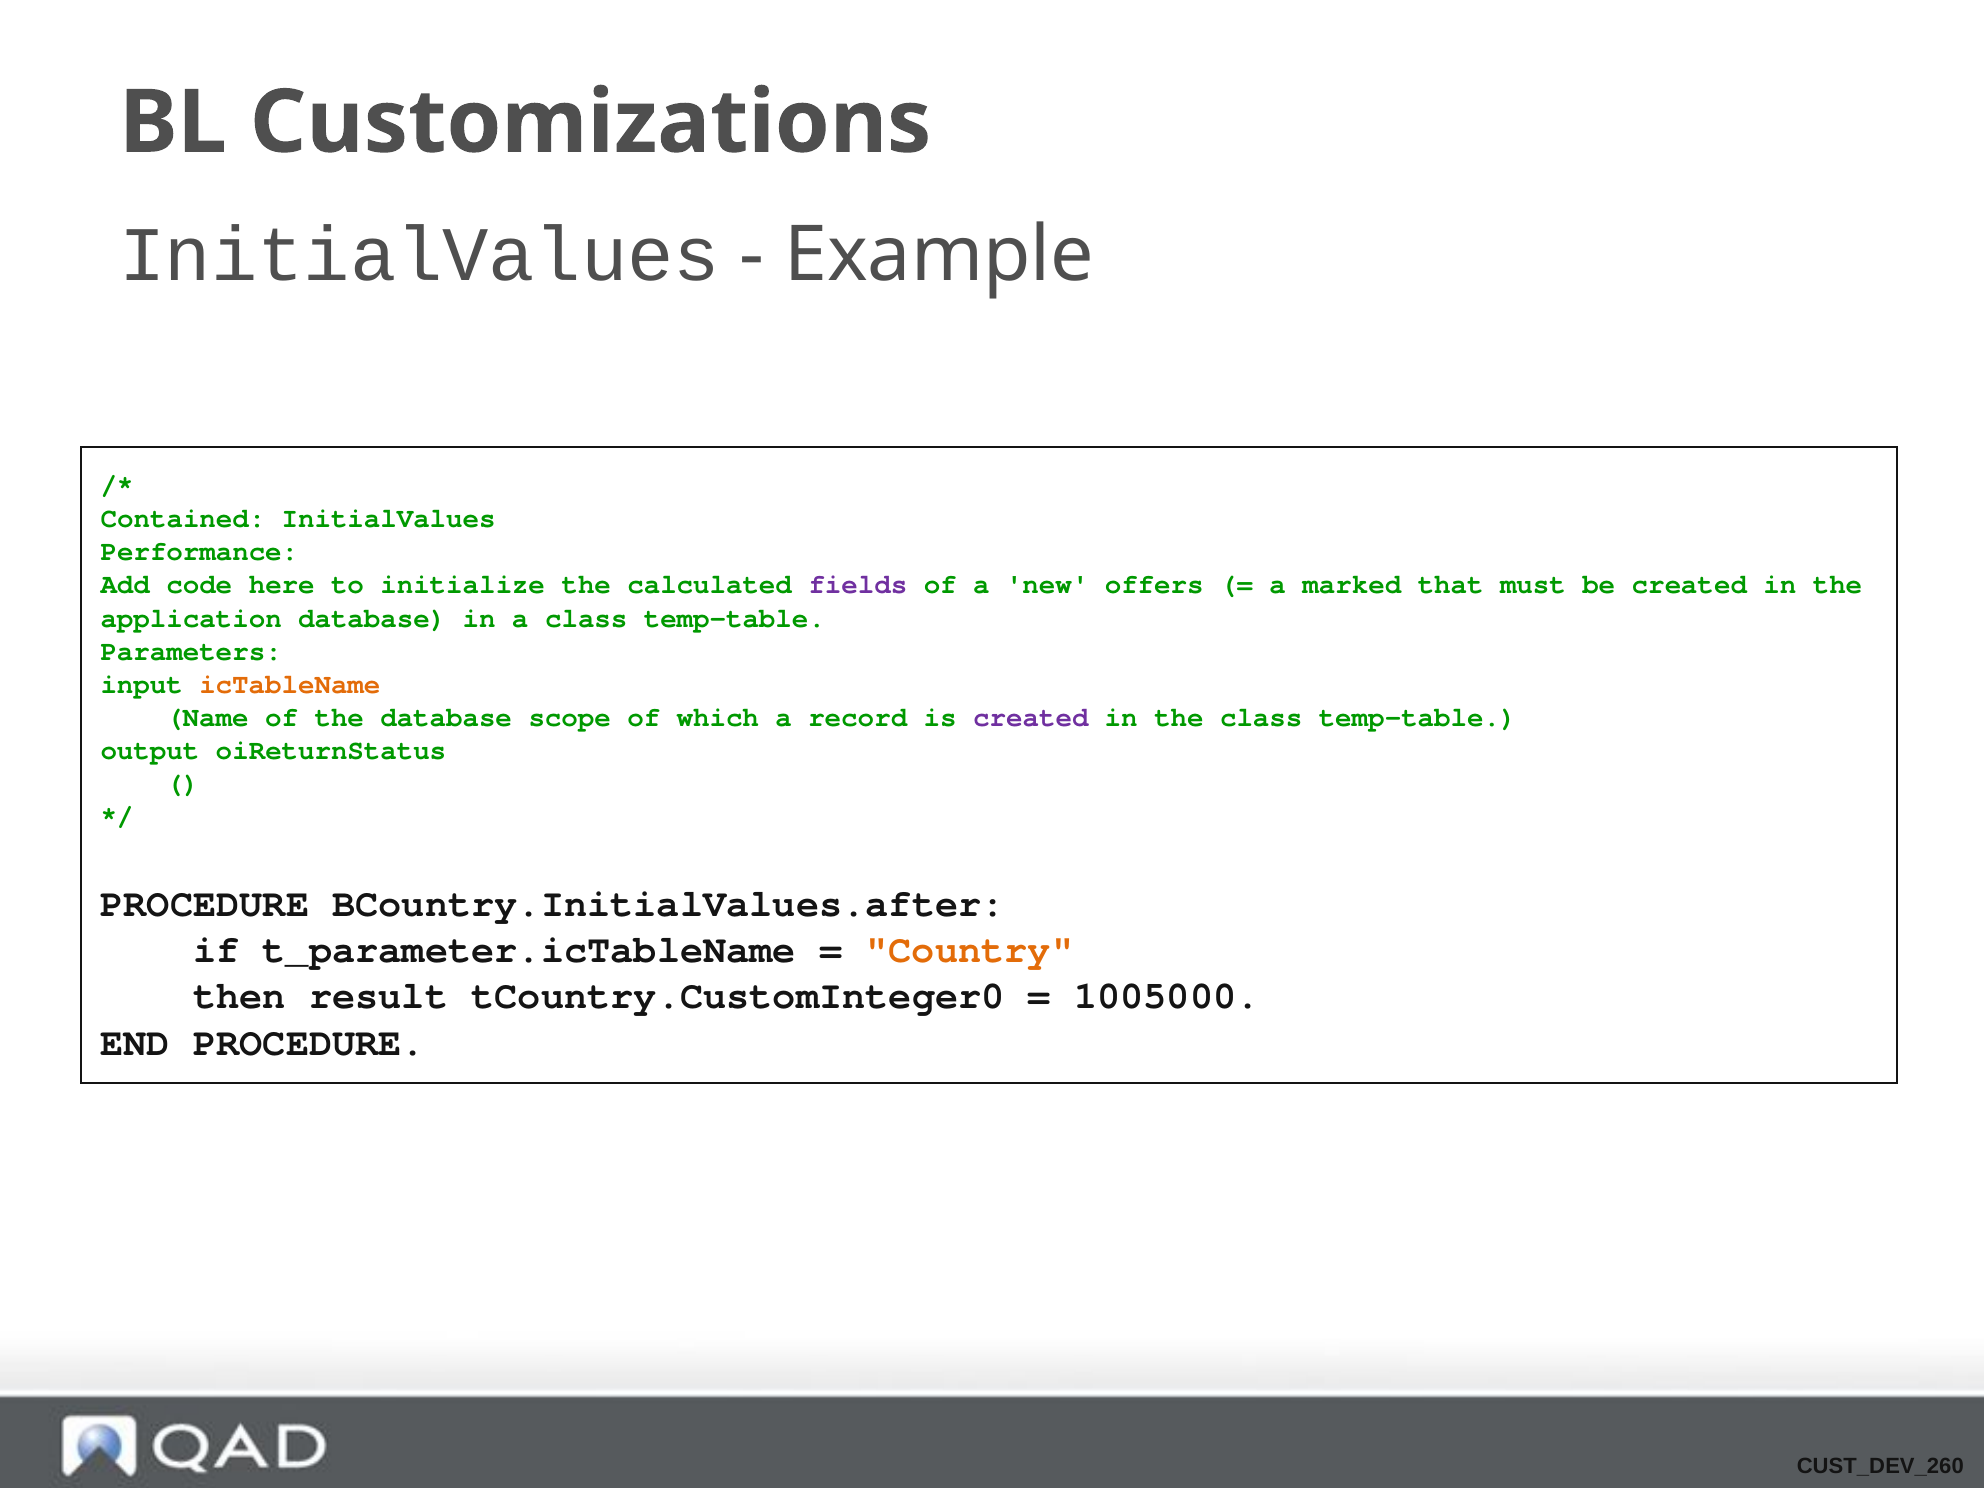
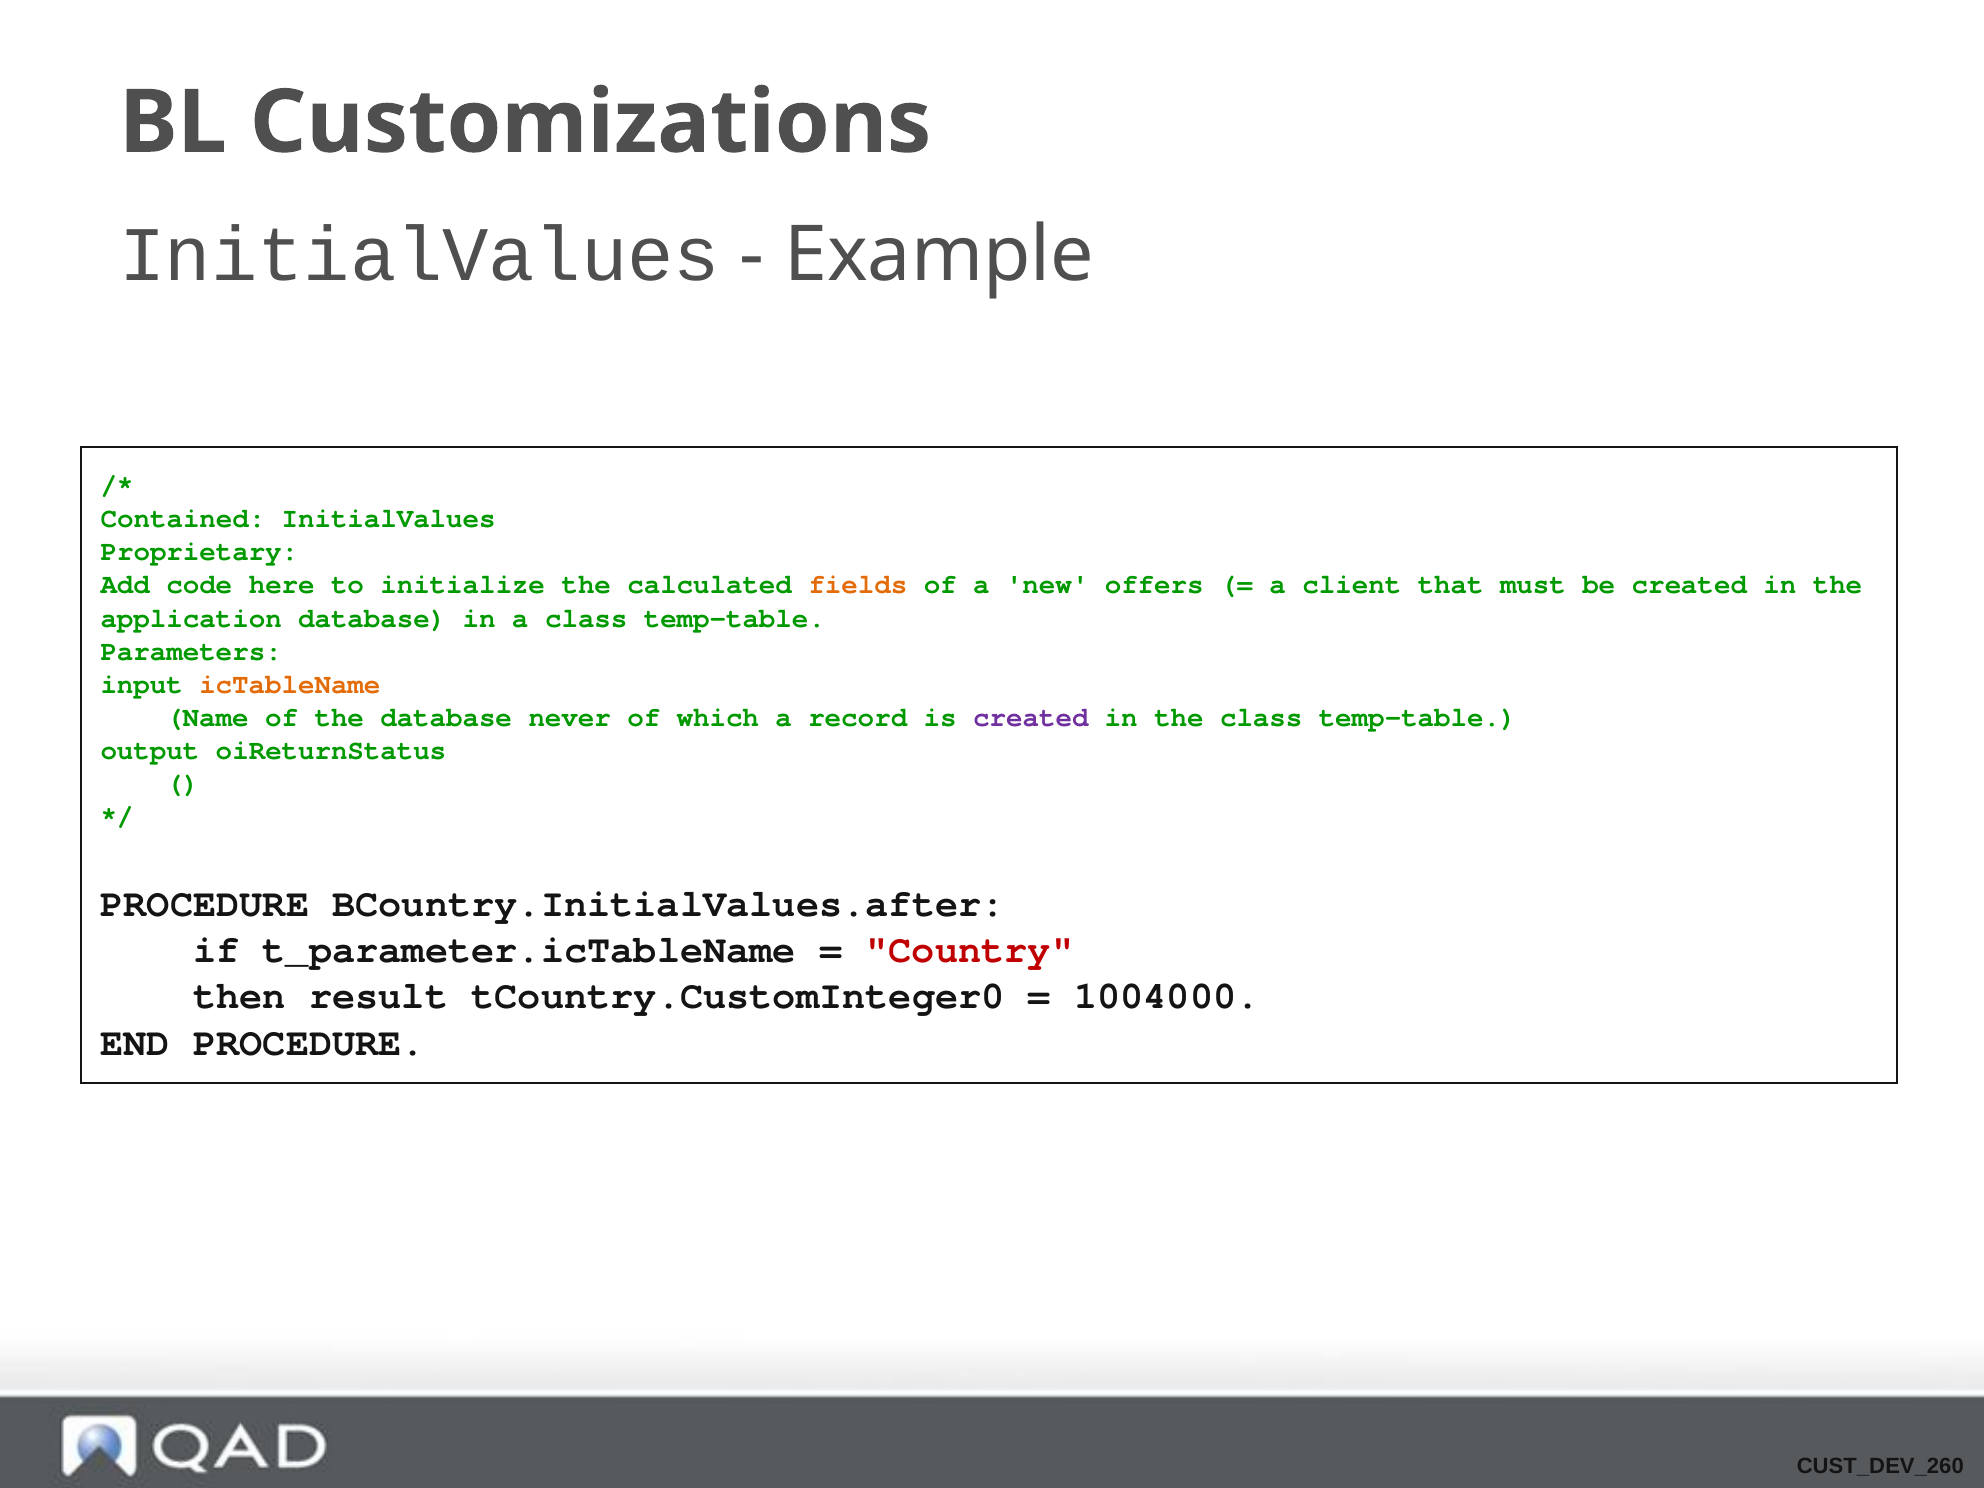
Performance: Performance -> Proprietary (199, 552)
fields colour: purple -> orange (858, 585)
marked: marked -> client (1352, 585)
scope: scope -> never (570, 717)
Country colour: orange -> red (970, 950)
1005000: 1005000 -> 1004000 (1167, 996)
